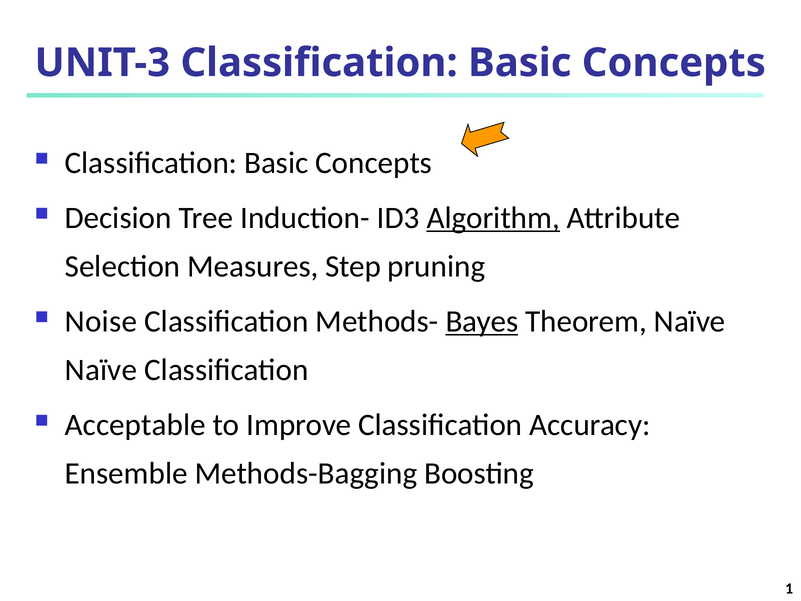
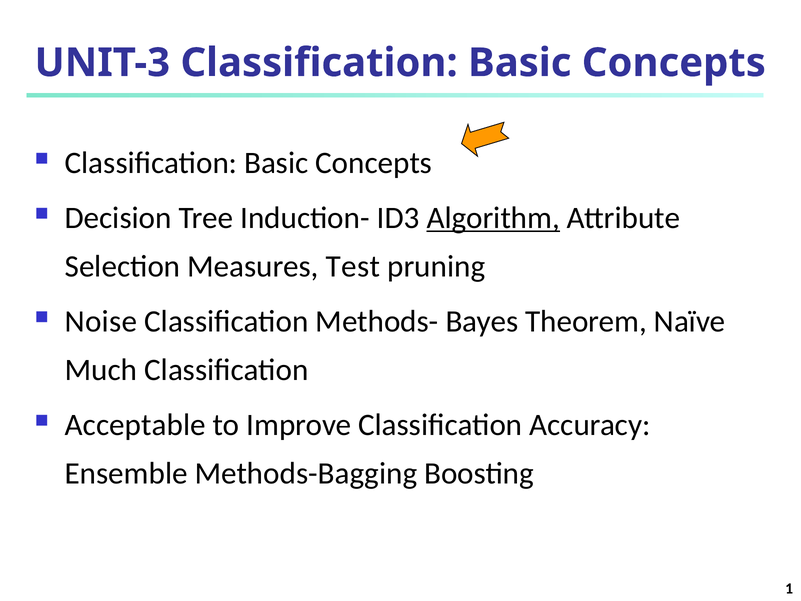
Step: Step -> Test (353, 266)
Bayes underline: present -> none (482, 321)
Naïve: Naïve -> Much (101, 370)
